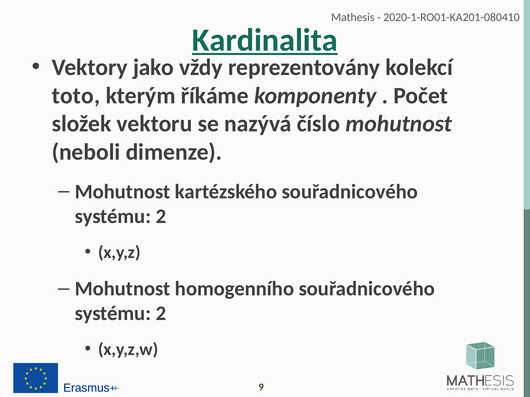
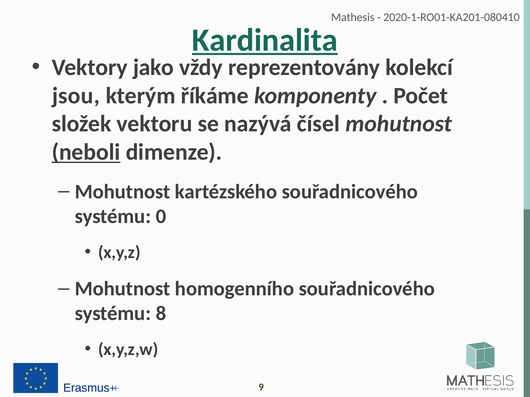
toto: toto -> jsou (76, 96)
číslo: číslo -> čísel (318, 124)
neboli underline: none -> present (86, 152)
2: 2 -> 0 (161, 217)
2: 2 -> 8 (161, 314)
